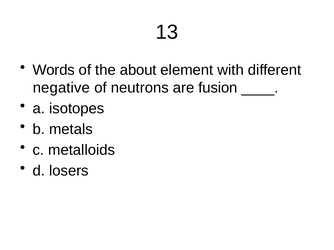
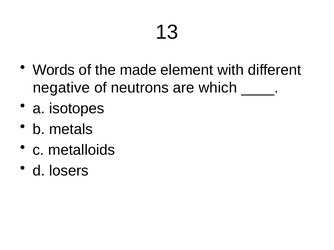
about: about -> made (138, 70)
fusion: fusion -> which (218, 88)
